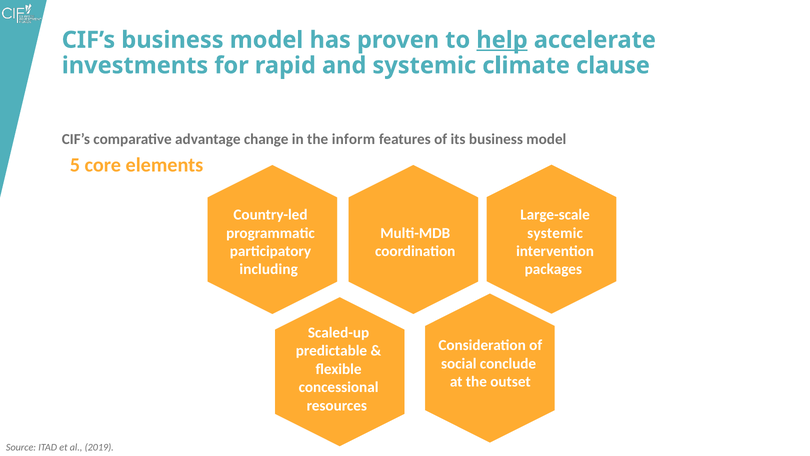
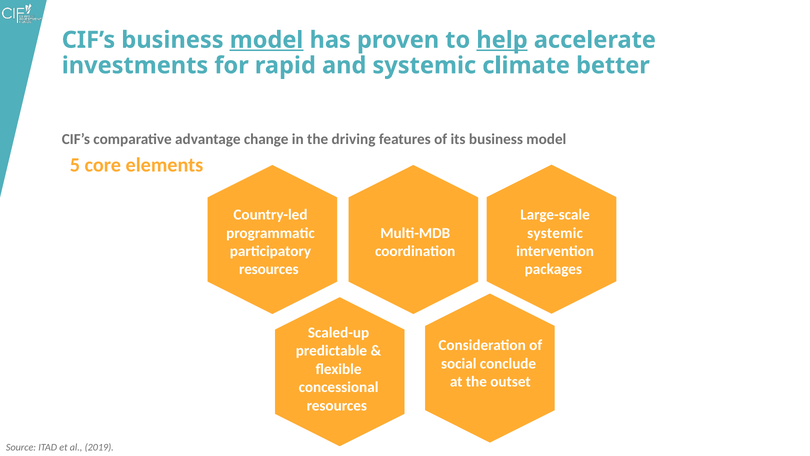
model underline: none -> present (267, 40)
clause: clause -> better (613, 65)
inform: inform -> driving (354, 139)
including: including -> resources (269, 269)
